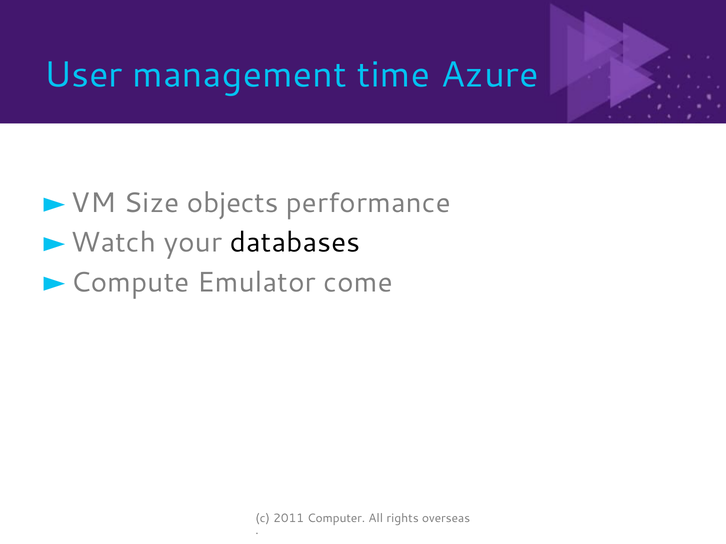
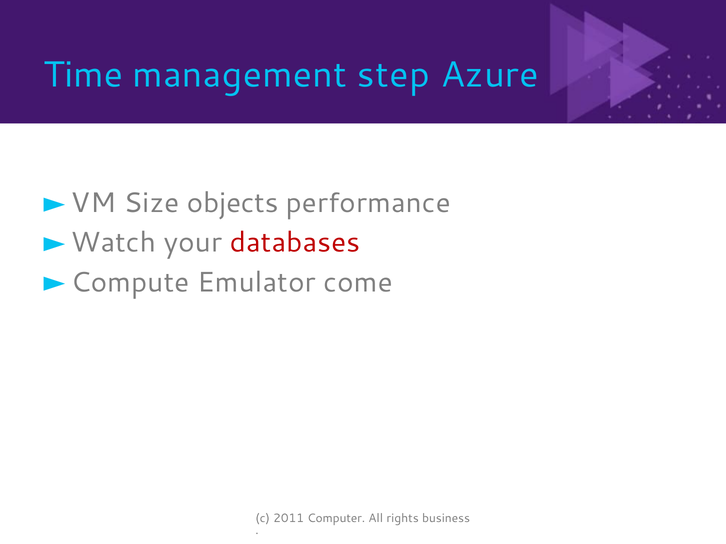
User: User -> Time (83, 75)
time: time -> step (393, 75)
databases colour: black -> red (295, 243)
overseas: overseas -> business (446, 519)
